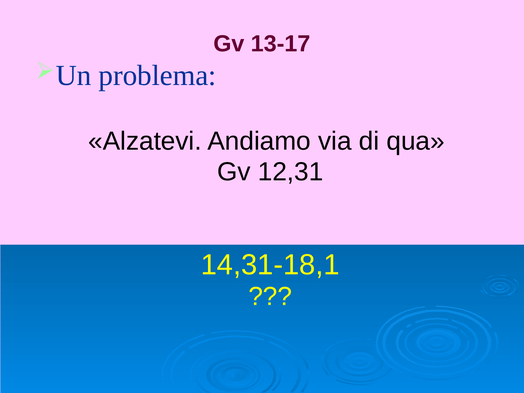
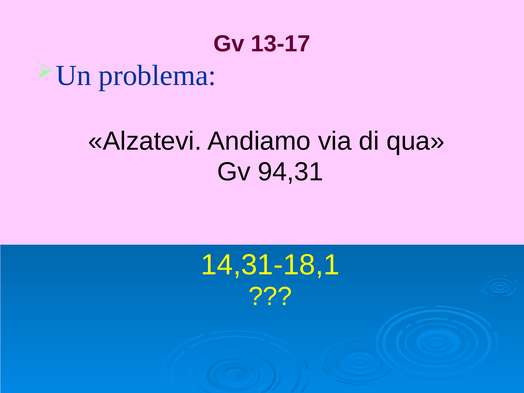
12,31: 12,31 -> 94,31 (291, 172)
